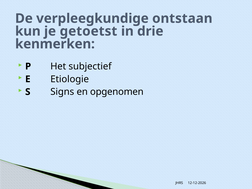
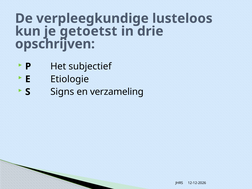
ontstaan: ontstaan -> lusteloos (182, 18)
kenmerken: kenmerken -> opschrijven (55, 44)
opgenomen: opgenomen -> verzameling (117, 92)
